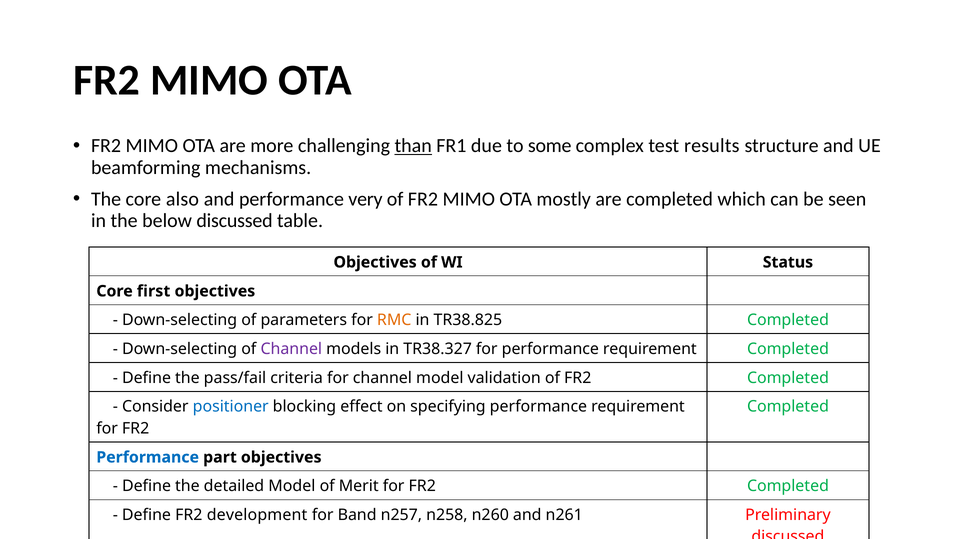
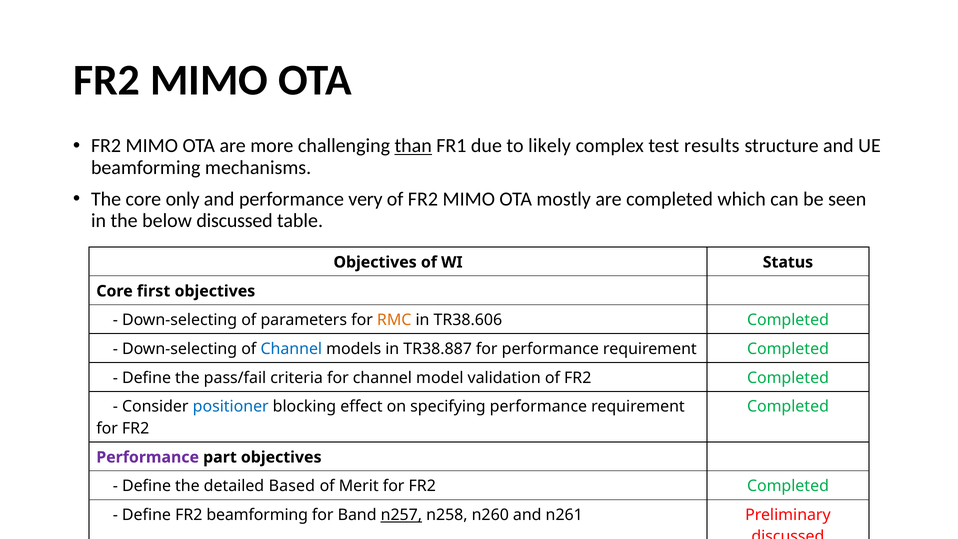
some: some -> likely (550, 146)
also: also -> only (183, 199)
TR38.825: TR38.825 -> TR38.606 (468, 320)
Channel colour: purple -> blue (291, 349)
TR38.327: TR38.327 -> TR38.887 (438, 349)
Performance colour: blue -> purple (148, 457)
detailed Model: Model -> Based (292, 486)
FR2 development: development -> beamforming (257, 515)
n257 underline: none -> present (401, 515)
